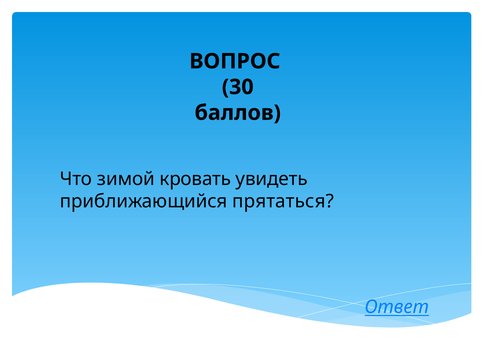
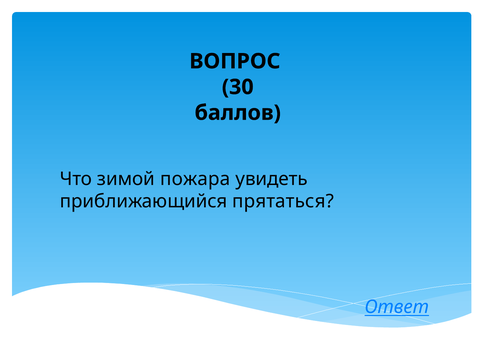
кровать: кровать -> пожара (195, 179)
